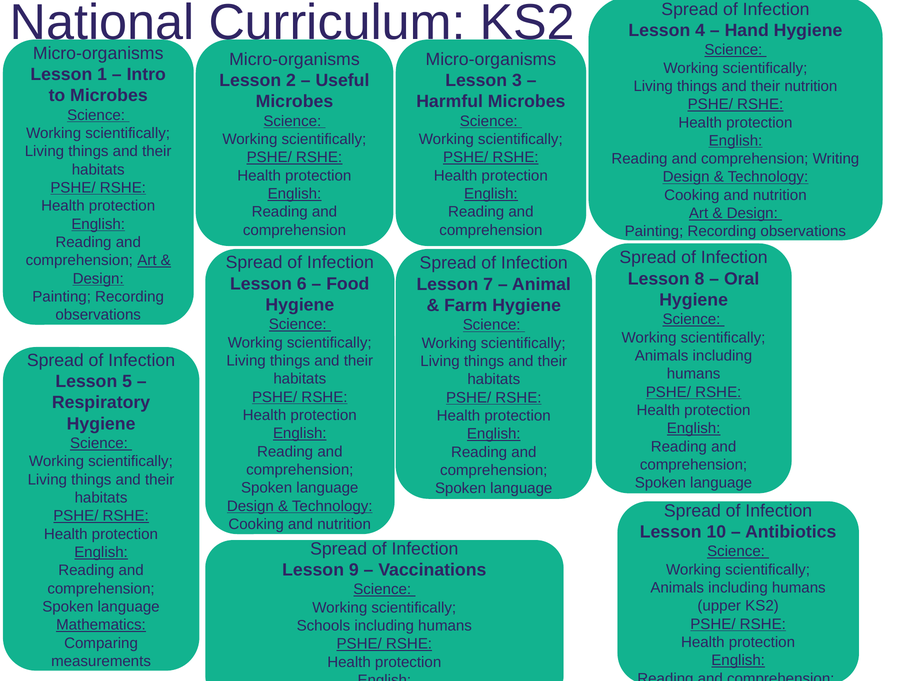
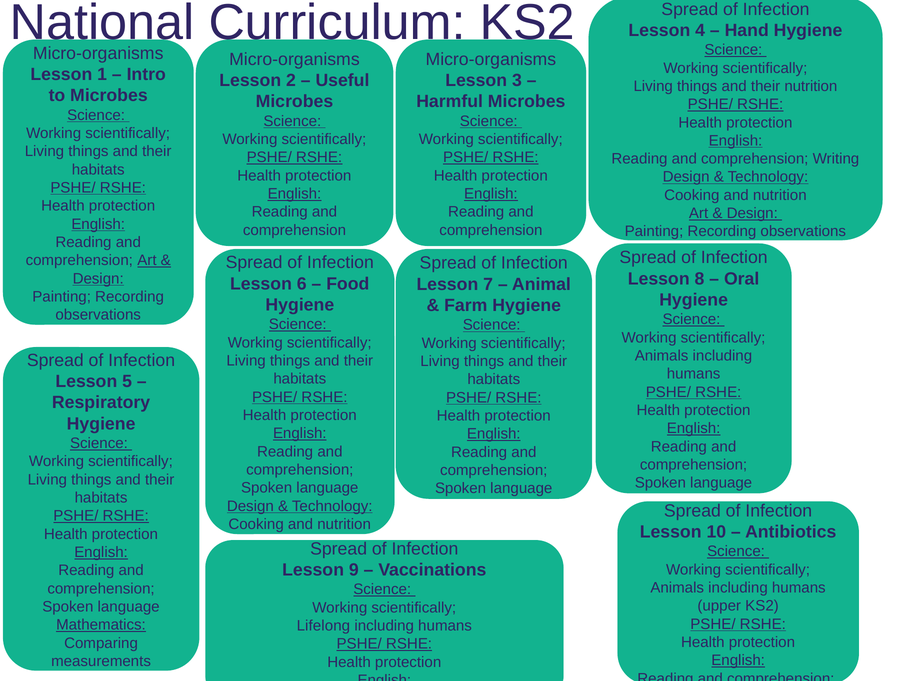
Schools: Schools -> Lifelong (323, 625)
